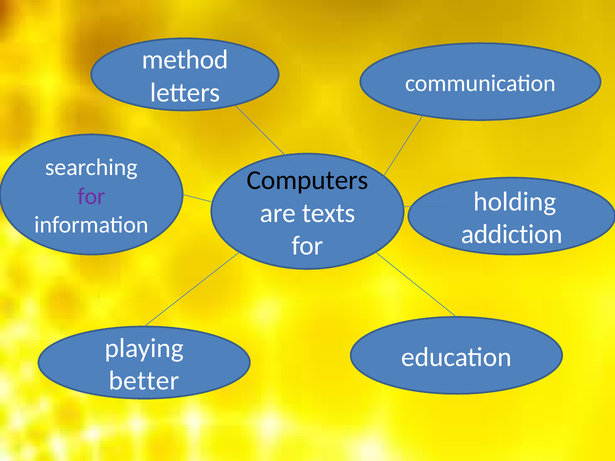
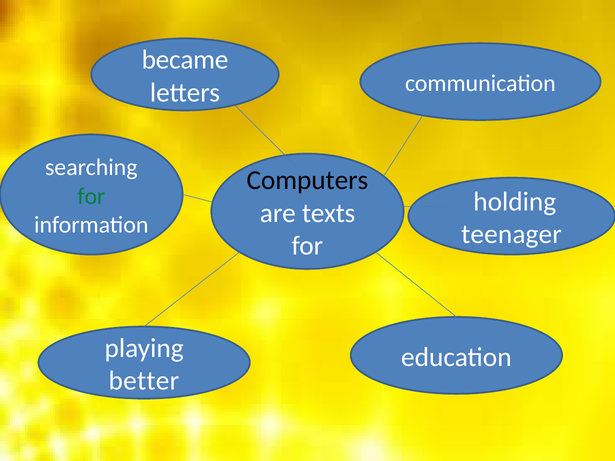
method: method -> became (185, 60)
for colour: purple -> green (91, 196)
addiction: addiction -> teenager (512, 235)
